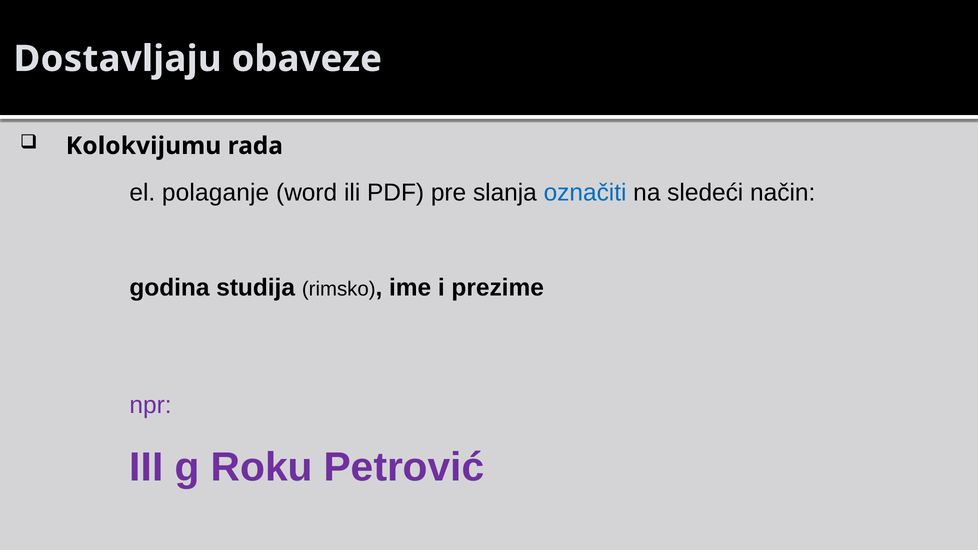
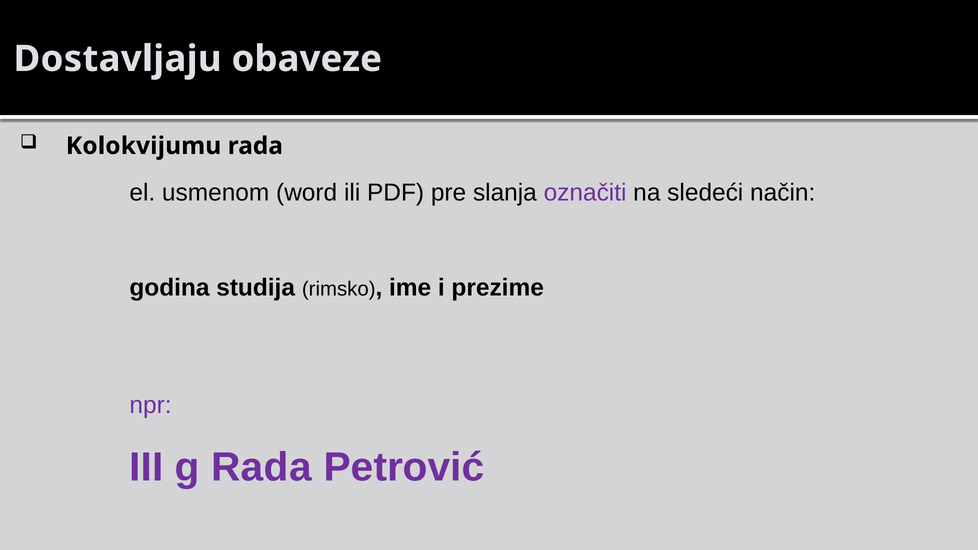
polaganje: polaganje -> usmenom (216, 192)
označiti colour: blue -> purple (585, 192)
g Roku: Roku -> Rada (261, 467)
